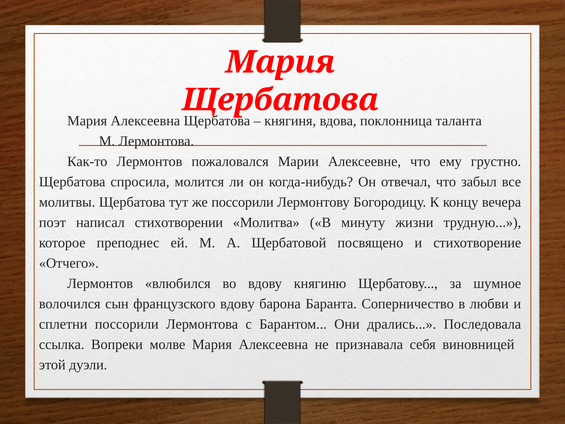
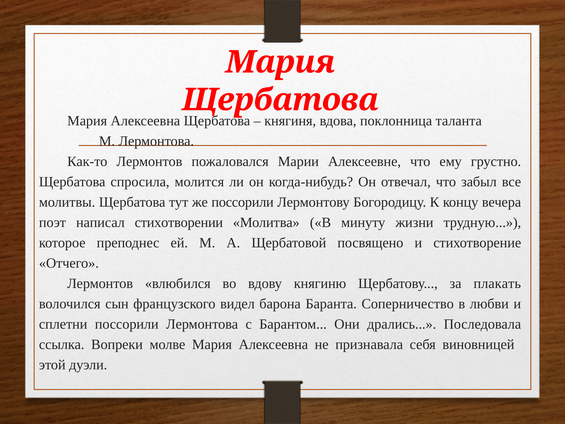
шумное: шумное -> плакать (497, 283)
французского вдову: вдову -> видел (237, 304)
